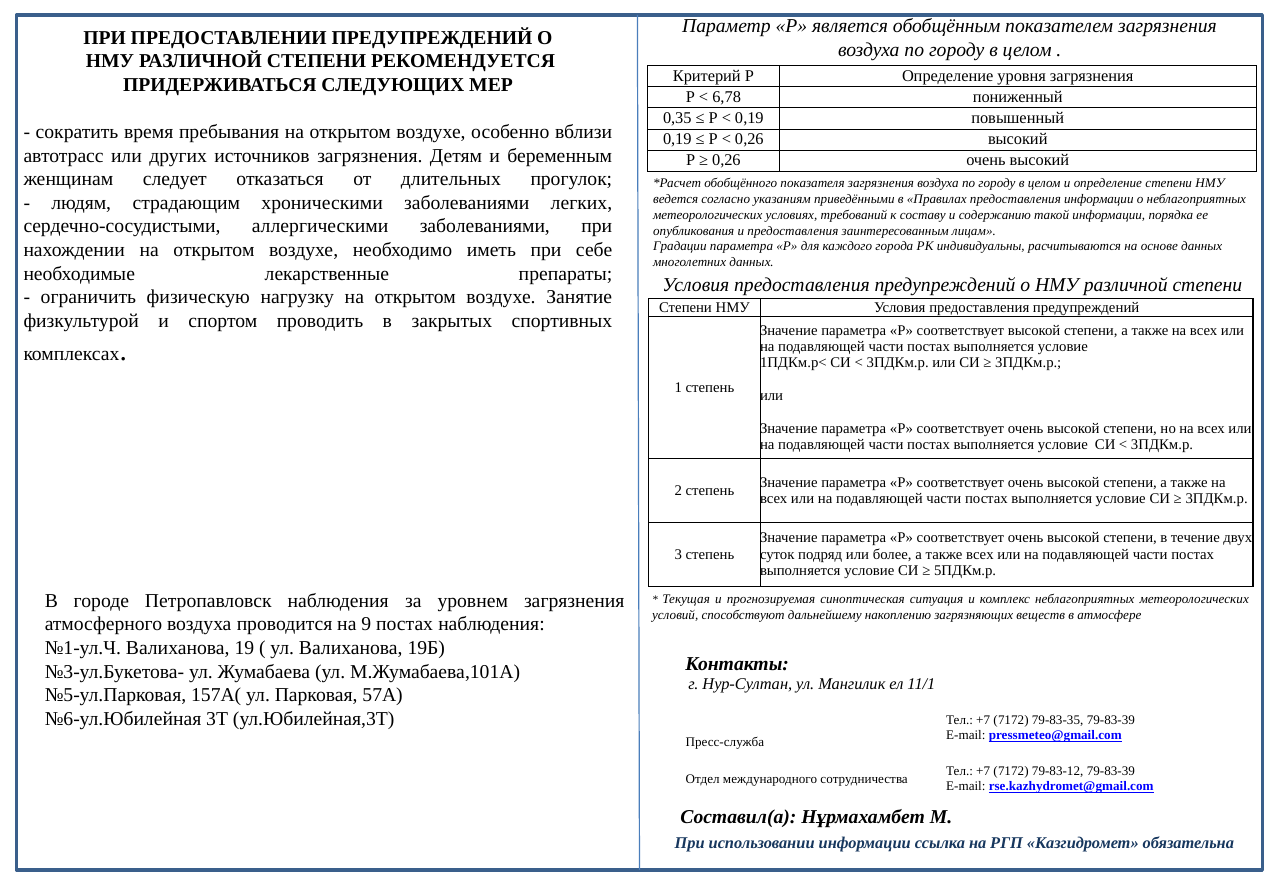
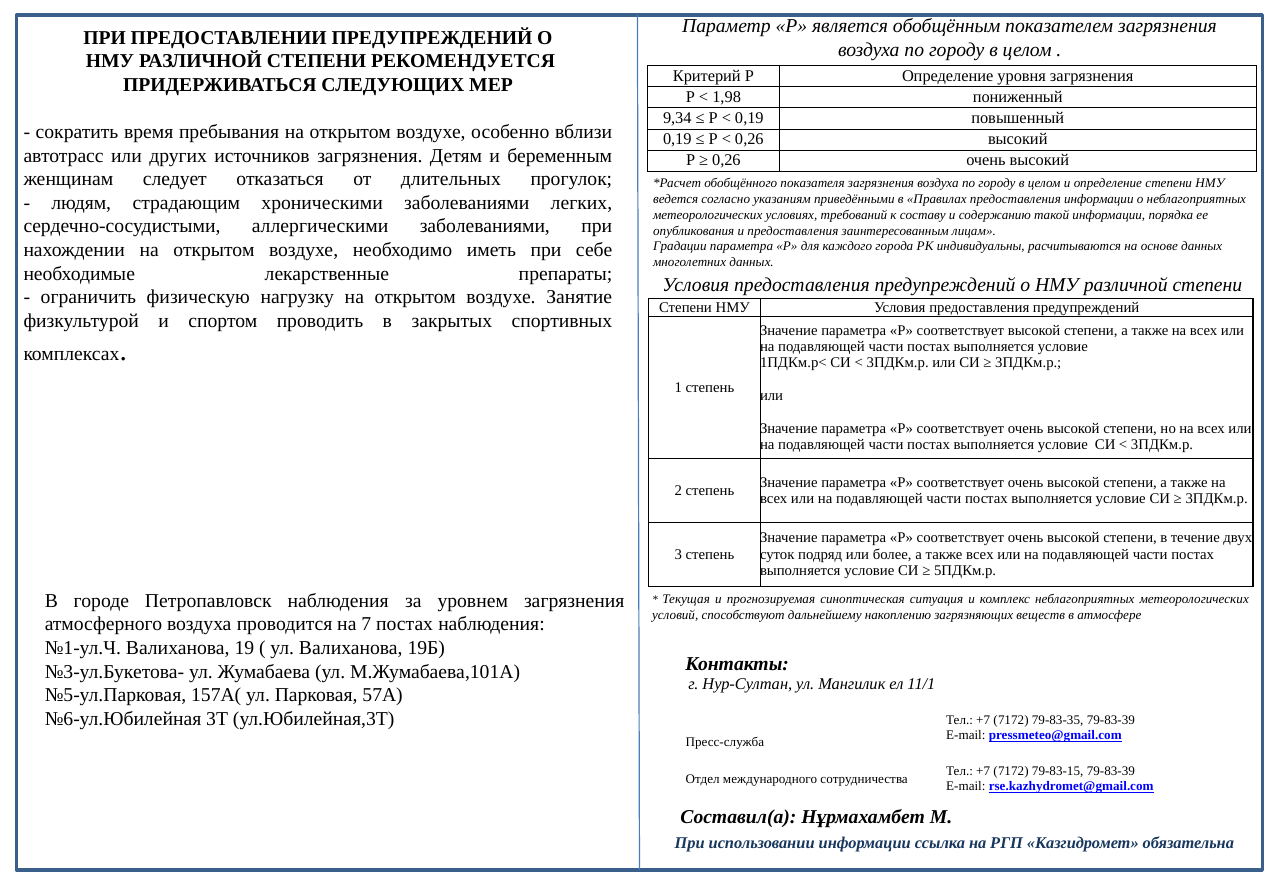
6,78: 6,78 -> 1,98 (727, 97)
0,35: 0,35 -> 9,34 (677, 118)
9: 9 -> 7 (366, 625)
79-83-12: 79-83-12 -> 79-83-15 (1058, 772)
